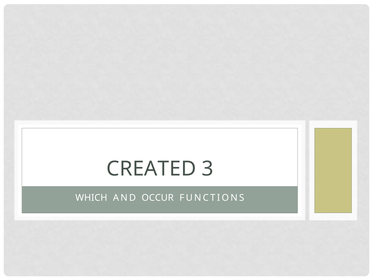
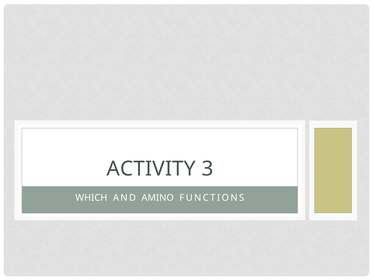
CREATED: CREATED -> ACTIVITY (151, 169)
OCCUR: OCCUR -> AMINO (158, 198)
